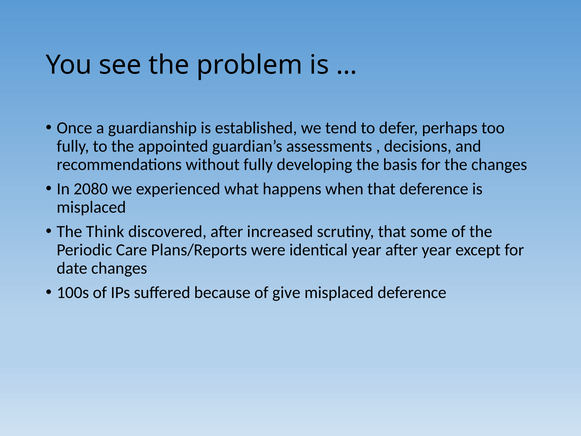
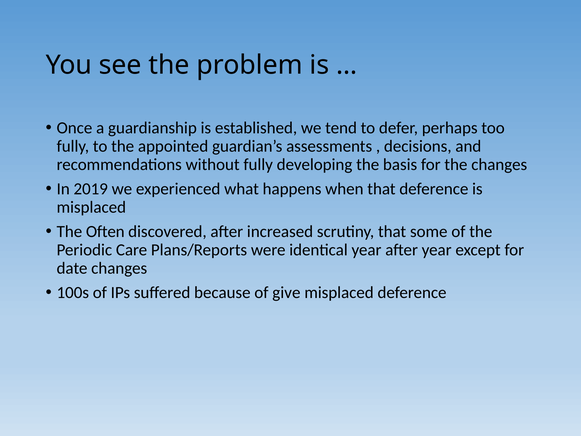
2080: 2080 -> 2019 (91, 189)
Think: Think -> Often (105, 232)
